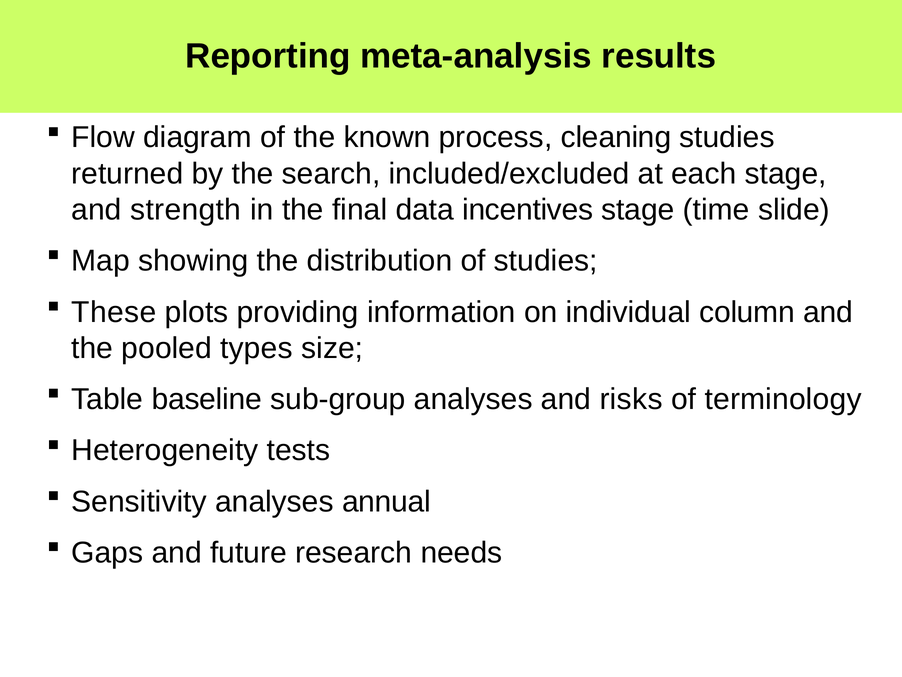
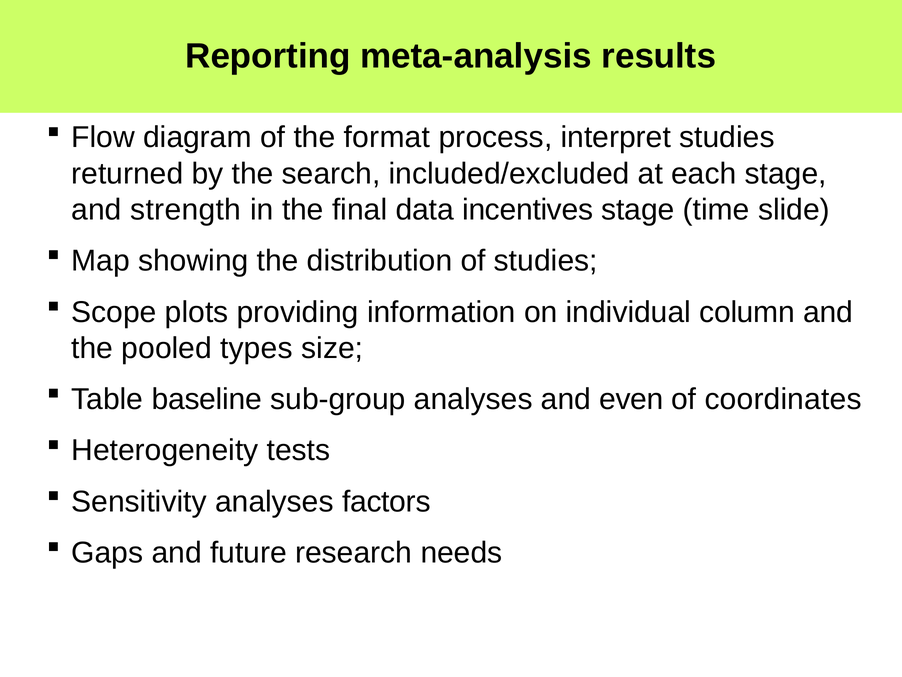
known: known -> format (387, 137)
cleaning: cleaning -> interpret (616, 137)
These: These -> Scope (114, 312)
risks: risks -> even (631, 399)
terminology: terminology -> coordinates (783, 399)
annual: annual -> factors (386, 501)
